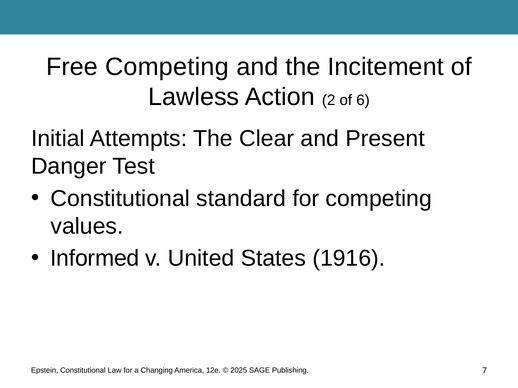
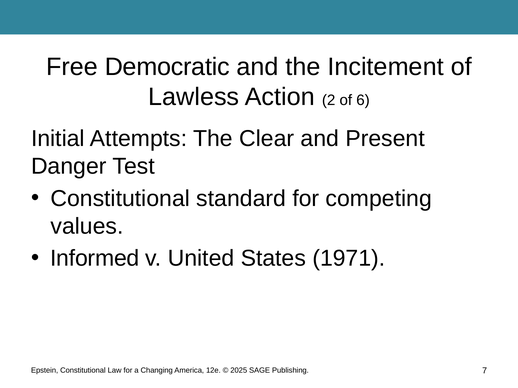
Free Competing: Competing -> Democratic (167, 67)
1916: 1916 -> 1971 (349, 259)
